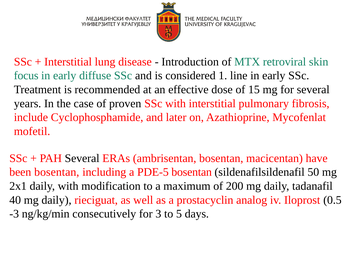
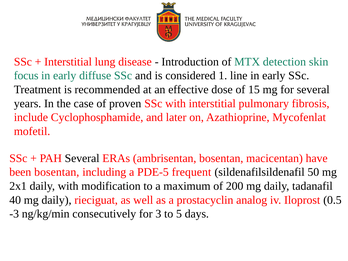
retroviral: retroviral -> detection (284, 62)
PDE-5 bosentan: bosentan -> frequent (192, 172)
